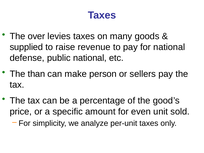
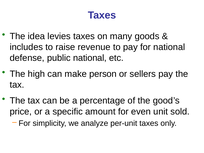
over: over -> idea (36, 36)
supplied: supplied -> includes (26, 47)
than: than -> high (36, 74)
